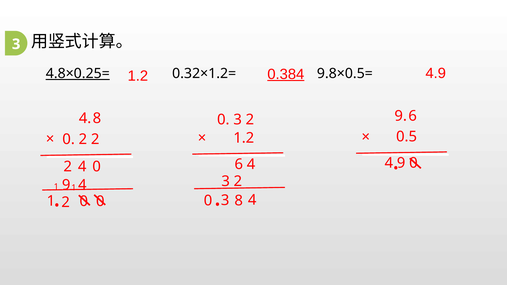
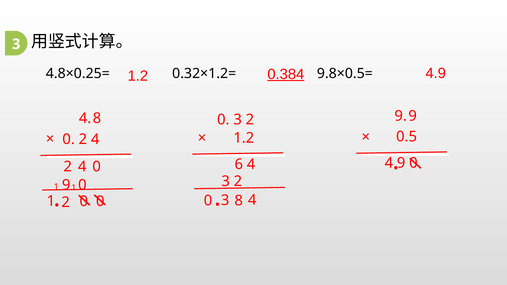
4.8×0.25= underline: present -> none (78, 74)
9 6: 6 -> 9 (413, 116)
2: 2 -> 4 (95, 139)
4: 4 -> 0 (82, 185)
